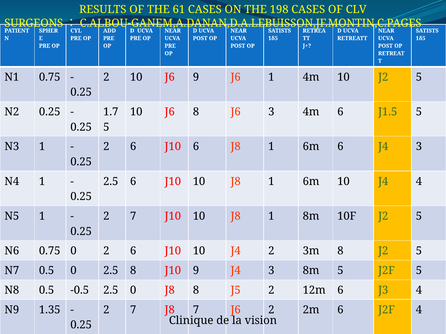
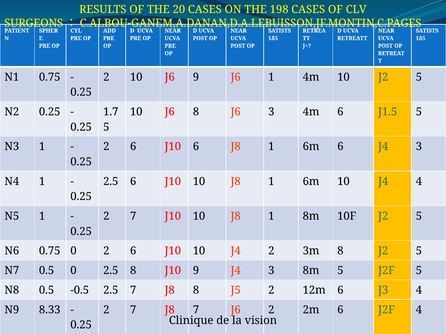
61: 61 -> 20 (179, 10)
2.5 0: 0 -> 7 (133, 291)
1.35: 1.35 -> 8.33 (50, 310)
